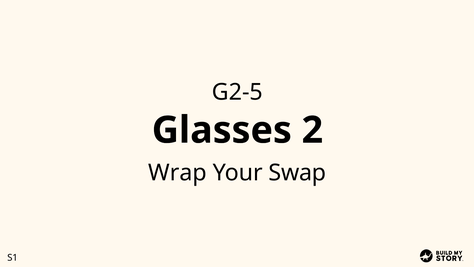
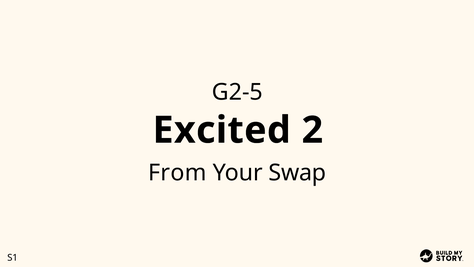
Glasses: Glasses -> Excited (222, 130)
Wrap: Wrap -> From (177, 173)
